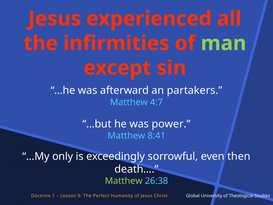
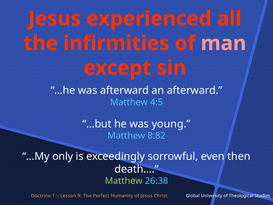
man colour: light green -> pink (223, 43)
an partakers: partakers -> afterward (195, 90)
4:7: 4:7 -> 4:5 (156, 102)
power: power -> young (171, 124)
8:41: 8:41 -> 8:82 (156, 136)
